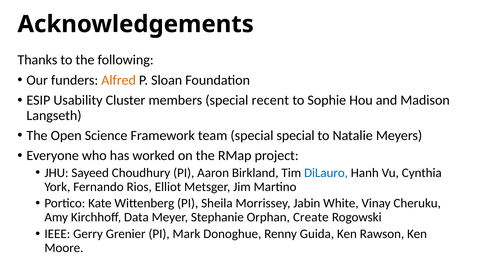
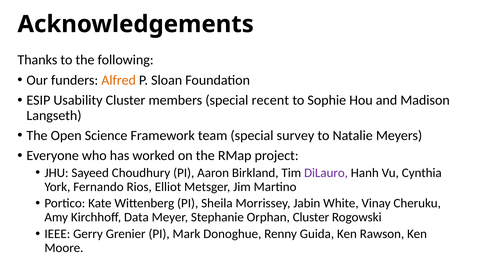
special special: special -> survey (295, 136)
DiLauro colour: blue -> purple (326, 173)
Orphan Create: Create -> Cluster (311, 217)
